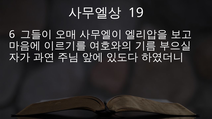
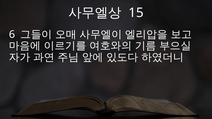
19: 19 -> 15 (136, 13)
